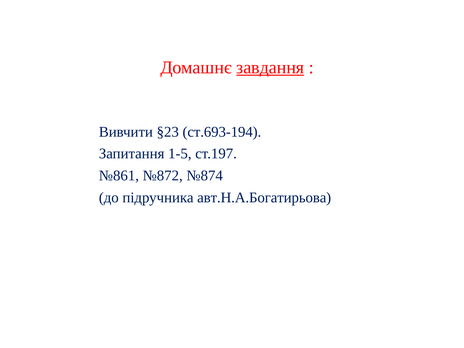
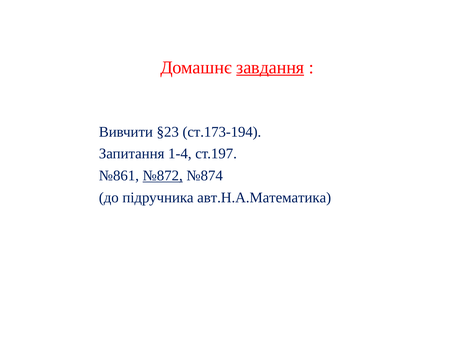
ст.693-194: ст.693-194 -> ст.173-194 (222, 132)
1-5: 1-5 -> 1-4 (180, 154)
№872 underline: none -> present (163, 176)
авт.Н.А.Богатирьова: авт.Н.А.Богатирьова -> авт.Н.А.Математика (264, 198)
